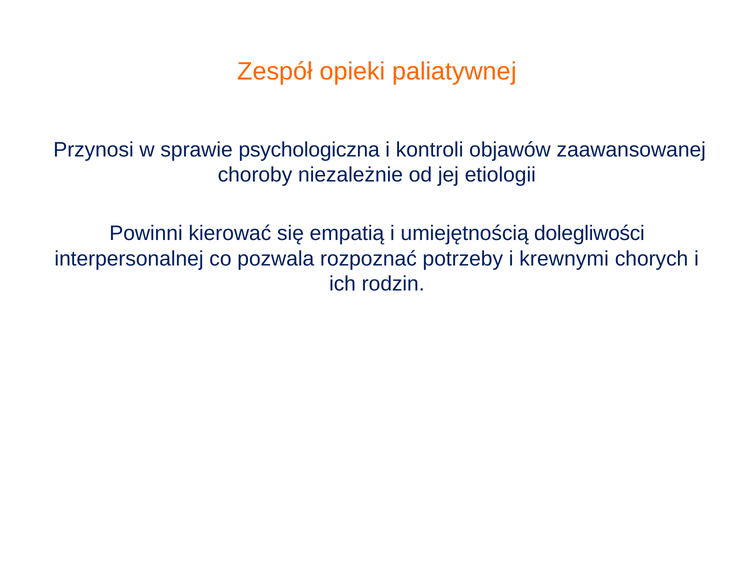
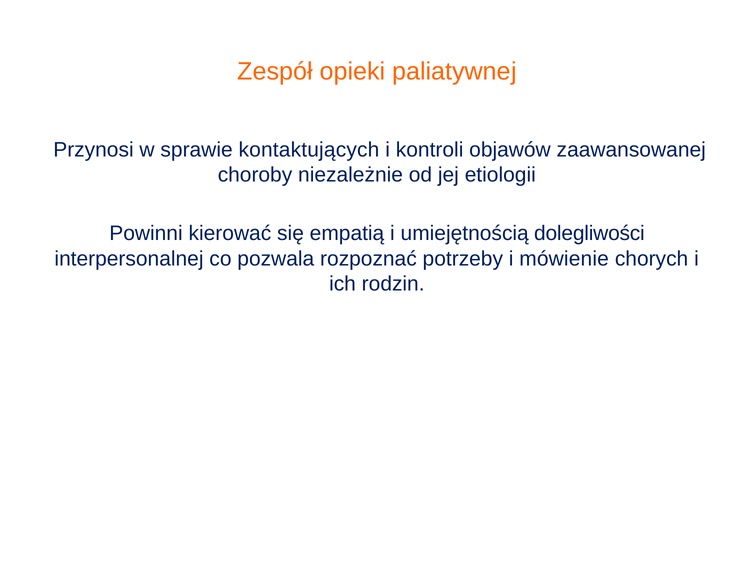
psychologiczna: psychologiczna -> kontaktujących (309, 150)
krewnymi: krewnymi -> mówienie (564, 259)
